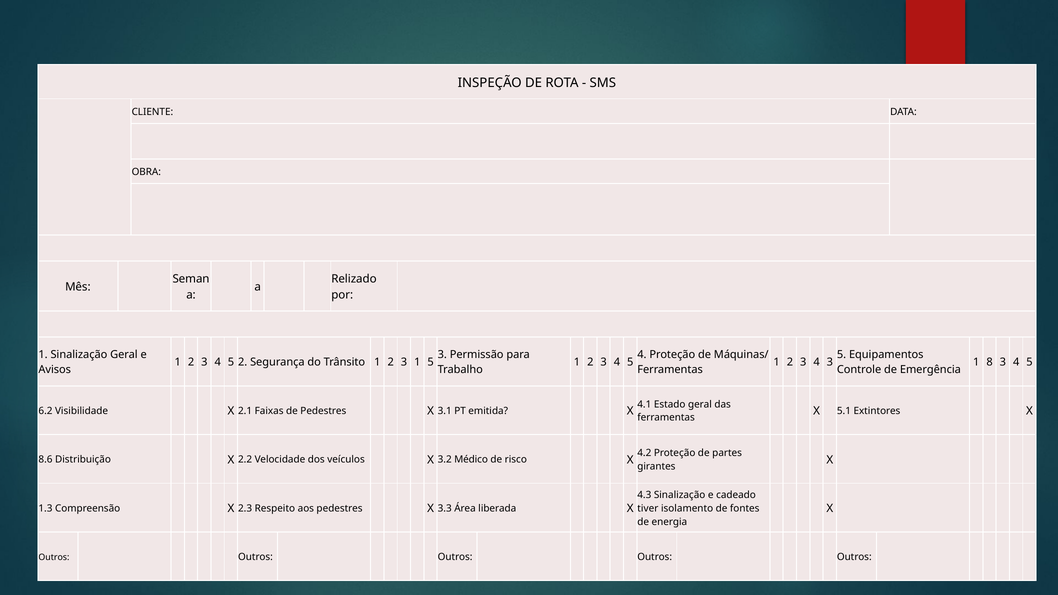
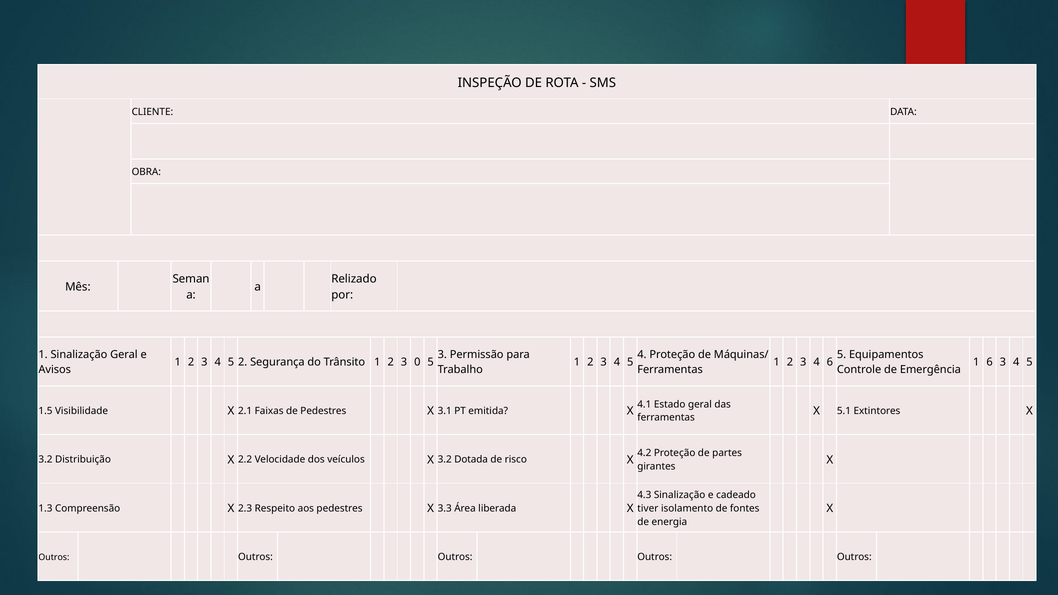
3 1: 1 -> 0 (417, 362)
4 3: 3 -> 6 (830, 362)
1 8: 8 -> 6 (990, 362)
6.2: 6.2 -> 1.5 (46, 411)
8.6: 8.6 -> 3.2 (46, 460)
Médico: Médico -> Dotada (471, 460)
